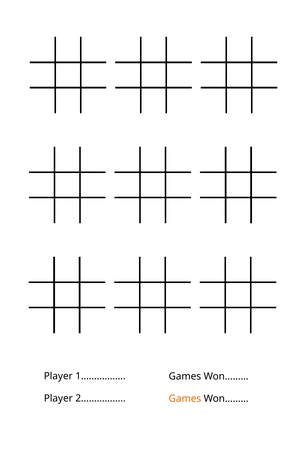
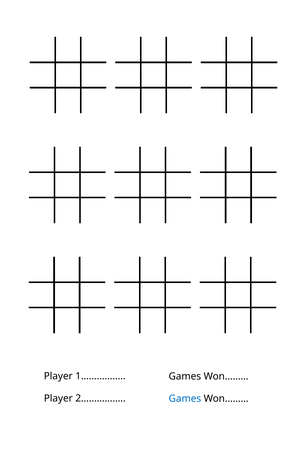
Games colour: orange -> blue (185, 399)
